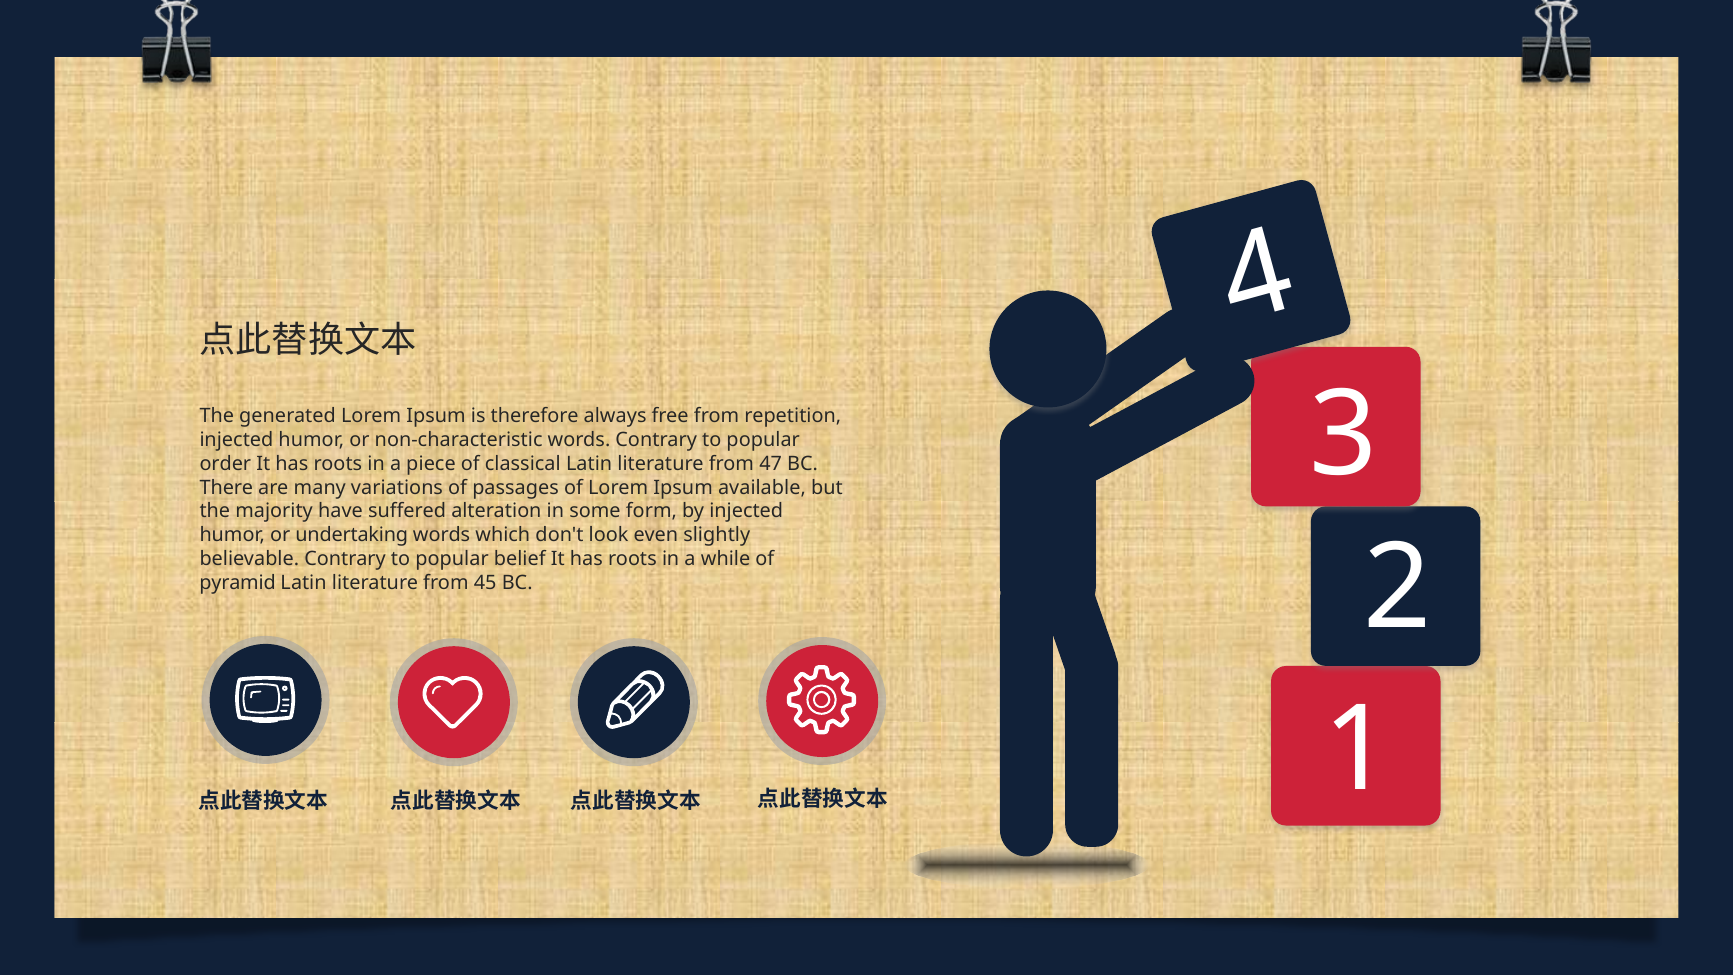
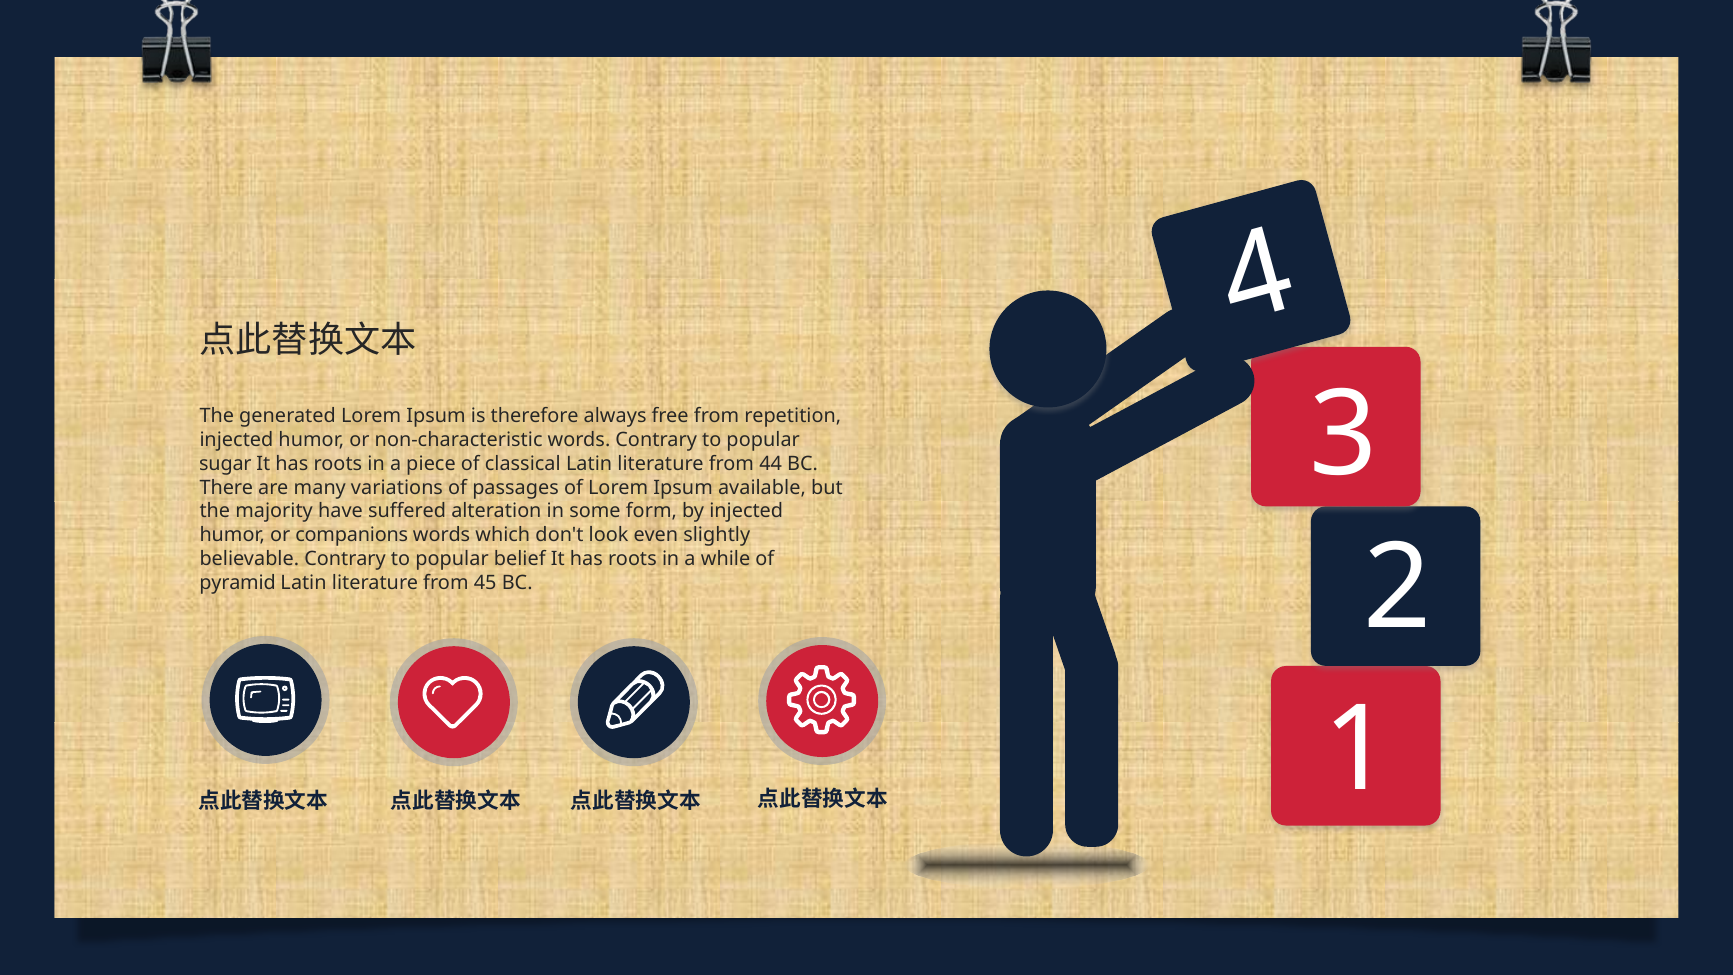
order: order -> sugar (225, 464)
47: 47 -> 44 (771, 464)
undertaking: undertaking -> companions (352, 535)
